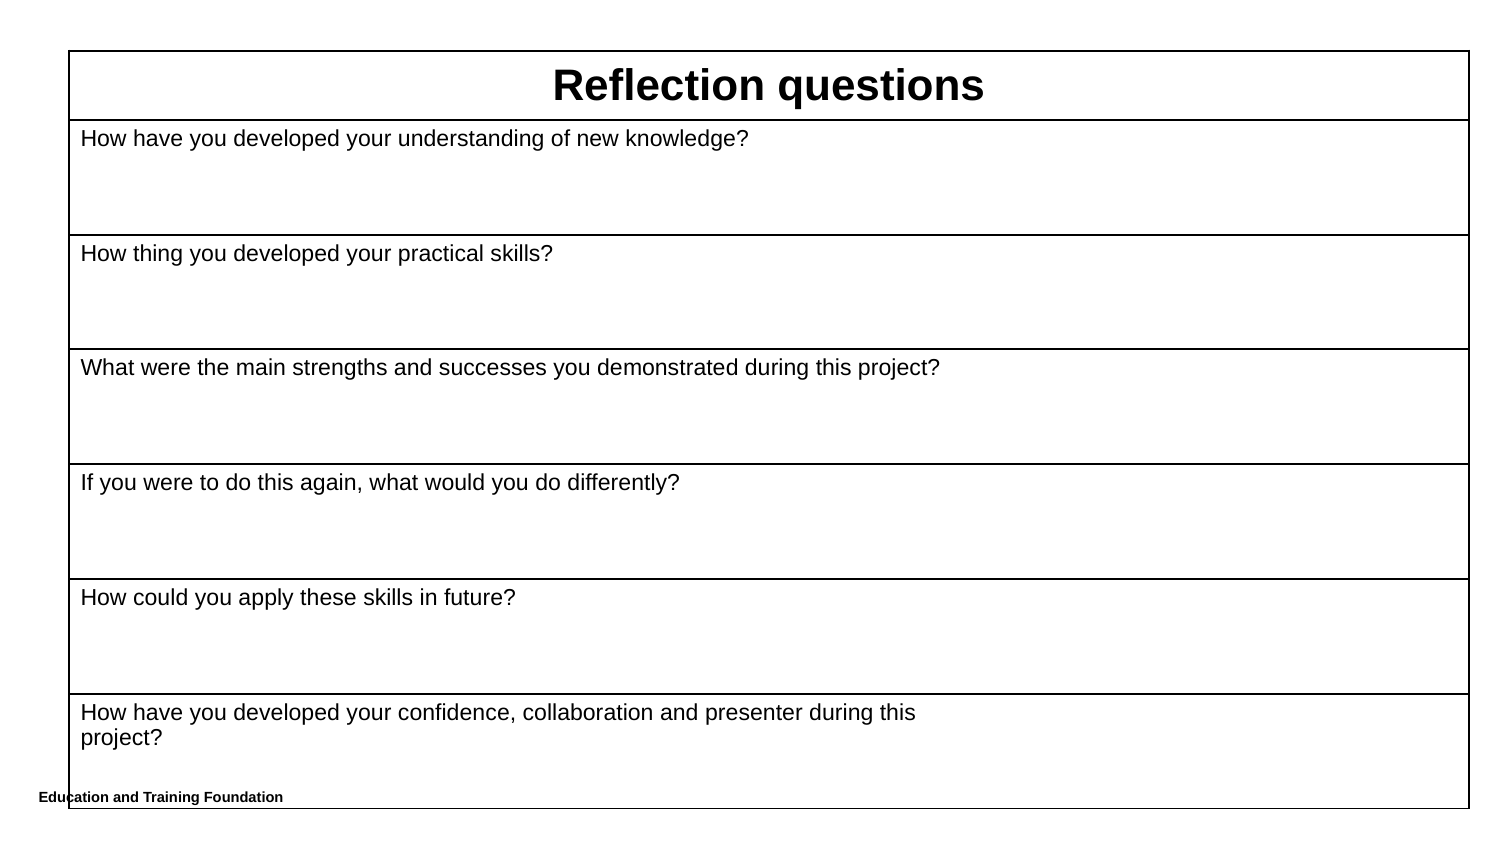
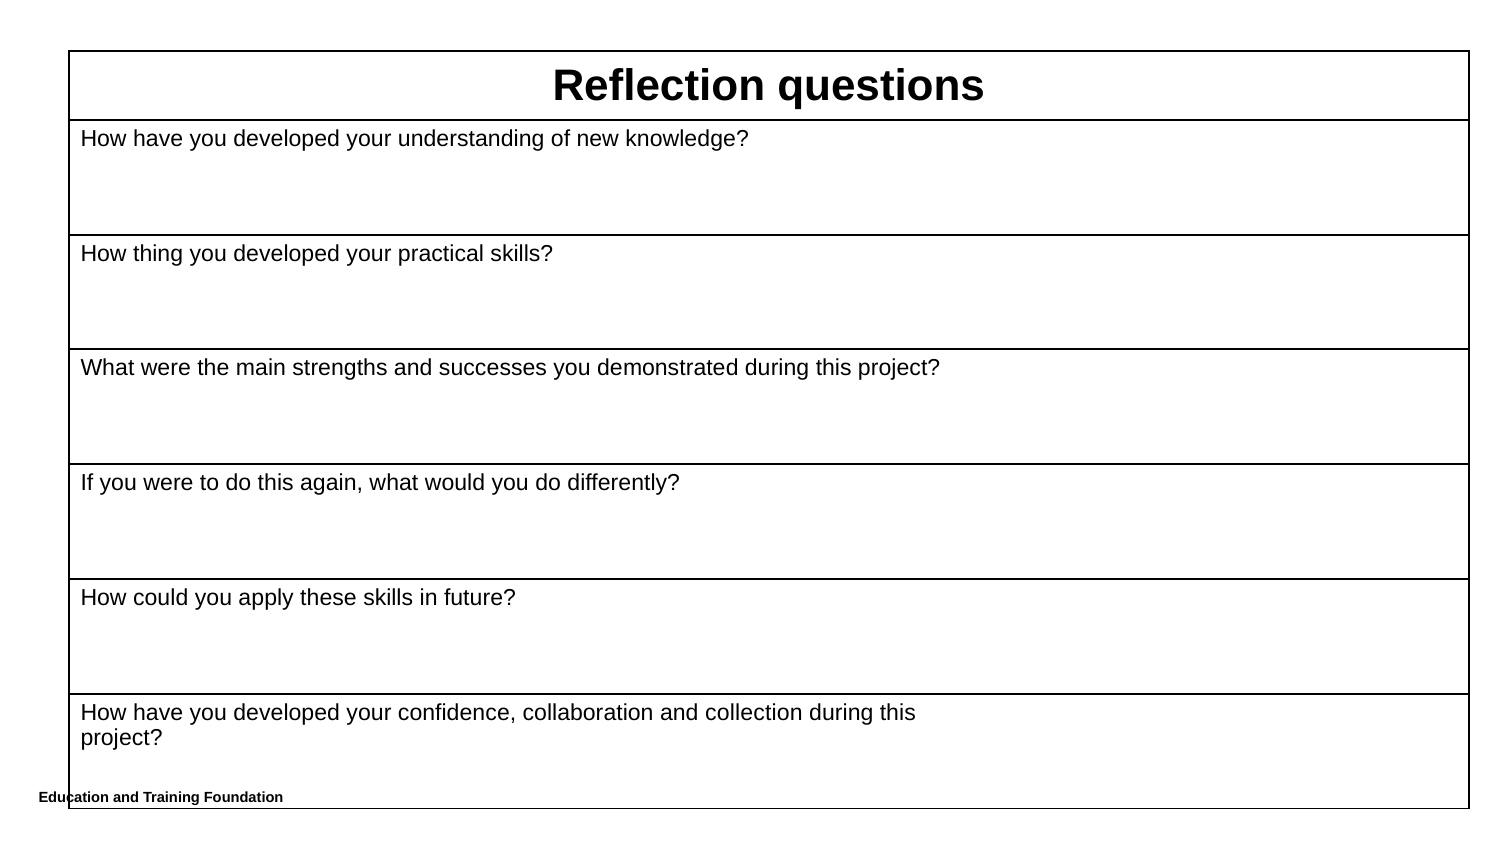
presenter: presenter -> collection (754, 712)
